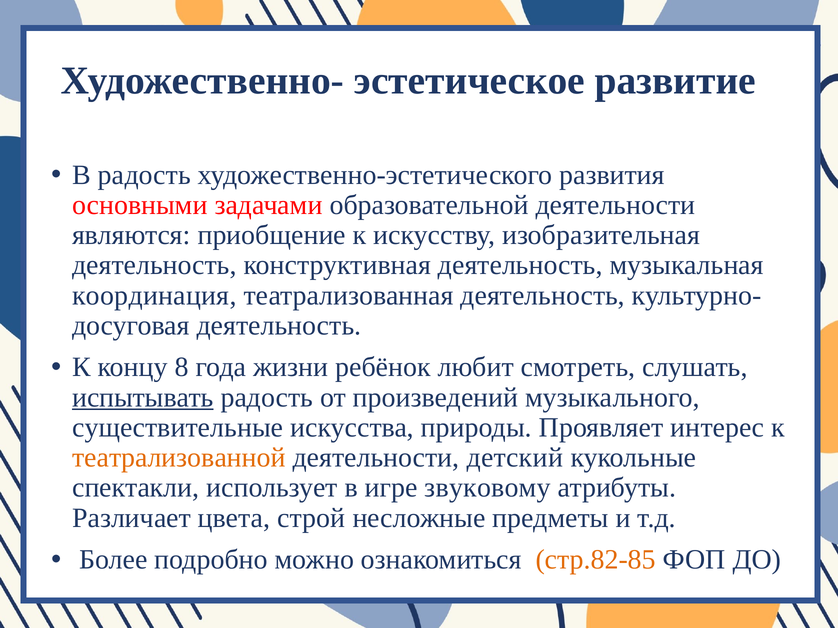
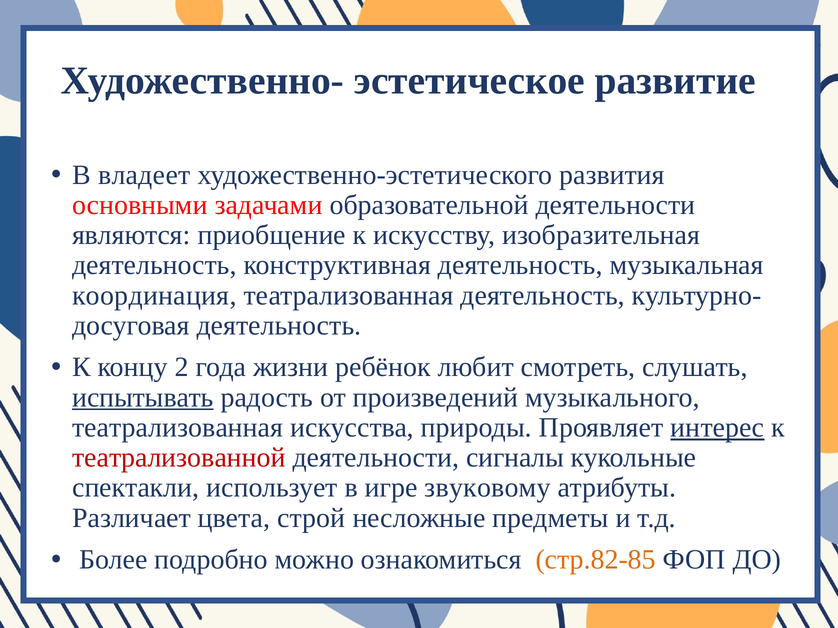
В радость: радость -> владеет (144, 175)
8: 8 -> 2 (182, 368)
существительные: существительные -> театрализованная (178, 428)
интерес underline: none -> present (717, 428)
театрализованной colour: orange -> red (179, 458)
детский: детский -> сигналы (515, 458)
